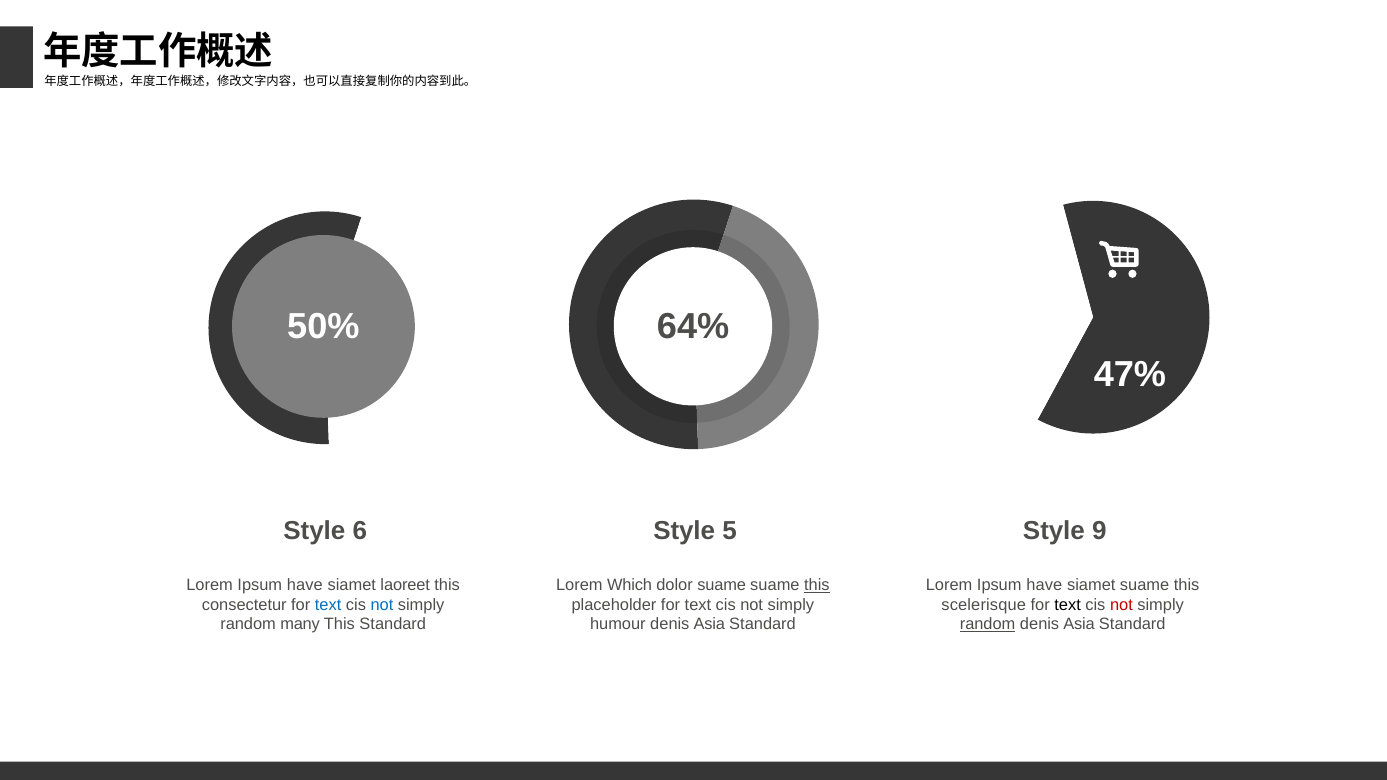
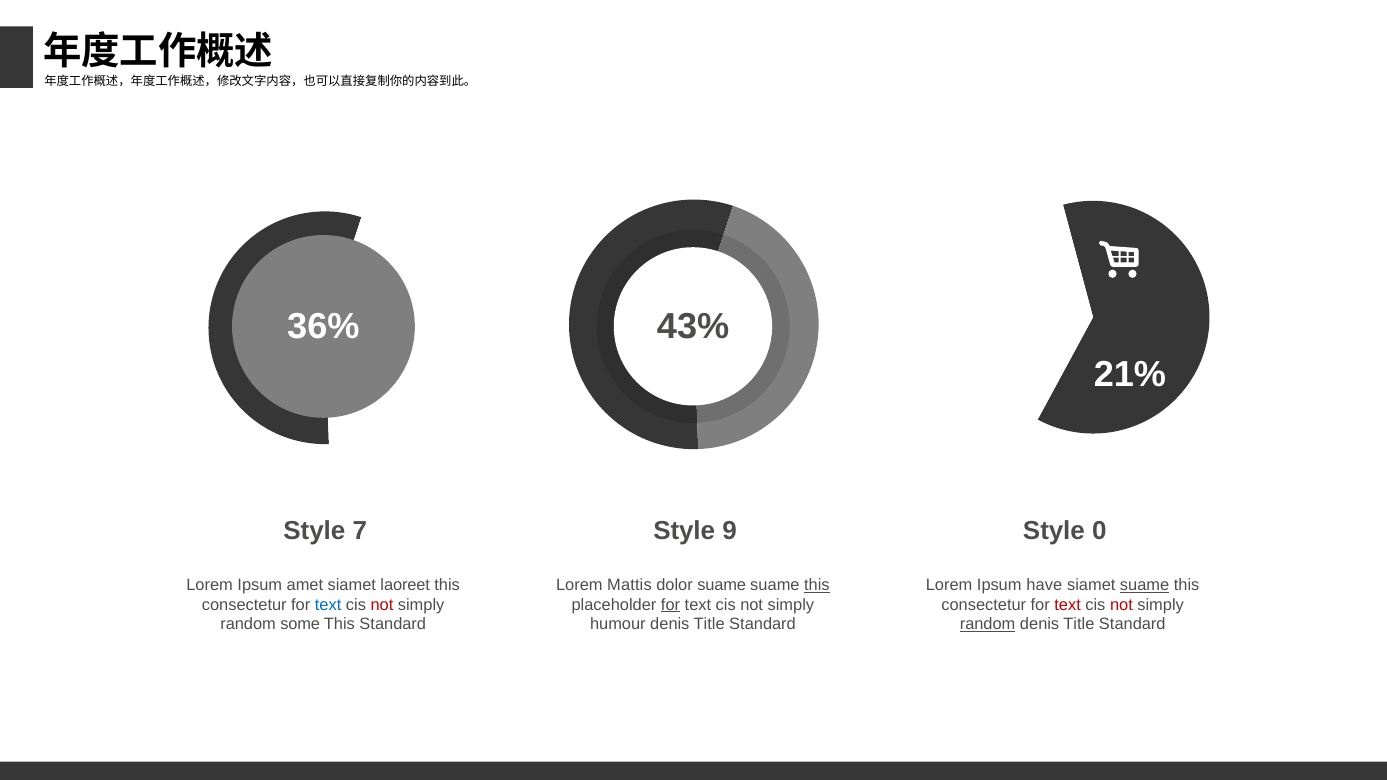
50%: 50% -> 36% (323, 326)
64%: 64% -> 43% (693, 326)
47%: 47% -> 21% (1130, 374)
6: 6 -> 7 (360, 531)
5: 5 -> 9 (730, 531)
9: 9 -> 0 (1099, 531)
have: have -> amet (305, 585)
Which: Which -> Mattis (629, 585)
suame underline: none -> present (1145, 585)
not colour: blue -> red (382, 605)
for underline: none -> present (671, 605)
scelerisque: scelerisque -> consectetur (984, 605)
text colour: black -> red (1068, 605)
many: many -> some (300, 625)
Asia: Asia -> Title (709, 625)
Asia: Asia -> Title (1079, 625)
